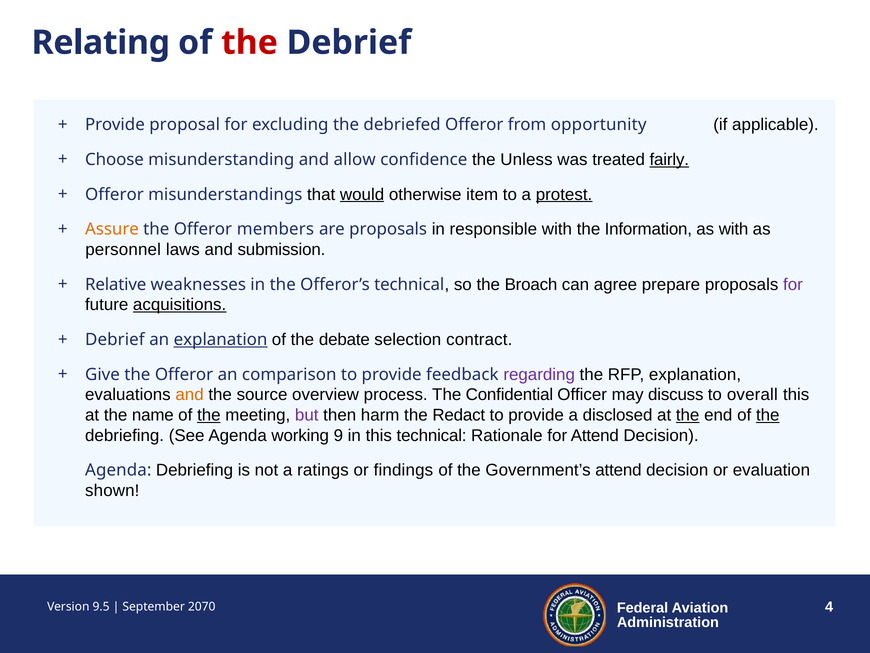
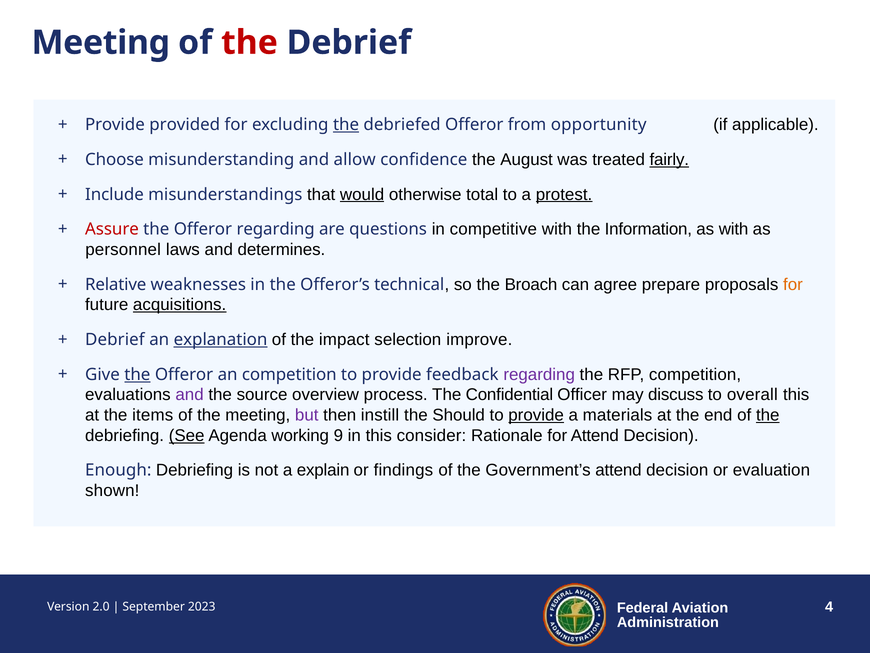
Relating: Relating -> Meeting (101, 43)
proposal: proposal -> provided (185, 125)
the underline: none -> present (346, 125)
Unless: Unless -> August (527, 159)
Offeror: Offeror -> Include (114, 194)
item: item -> total (482, 194)
Assure colour: orange -> red (112, 229)
Offeror members: members -> regarding (276, 229)
are proposals: proposals -> questions (388, 229)
responsible: responsible -> competitive (493, 229)
submission: submission -> determines (281, 249)
for colour: purple -> orange (793, 284)
debate: debate -> impact (344, 339)
contract: contract -> improve (479, 339)
the underline: none -> present (137, 374)
an comparison: comparison -> competition (289, 374)
RFP explanation: explanation -> competition (695, 374)
and colour: orange -> purple (190, 395)
name: name -> items (153, 415)
the underline: present -> none (209, 415)
harm: harm -> instill (380, 415)
Redact: Redact -> Should (459, 415)
provide underline: none -> present (536, 415)
disclosed: disclosed -> materials (617, 415)
the underline: present -> none (688, 415)
See underline: none -> present (187, 435)
this technical: technical -> consider (431, 435)
Agenda: Agenda -> Enough (118, 470)
ratings: ratings -> explain (323, 470)
9.5: 9.5 -> 2.0 (101, 606)
2070: 2070 -> 2023 (202, 606)
